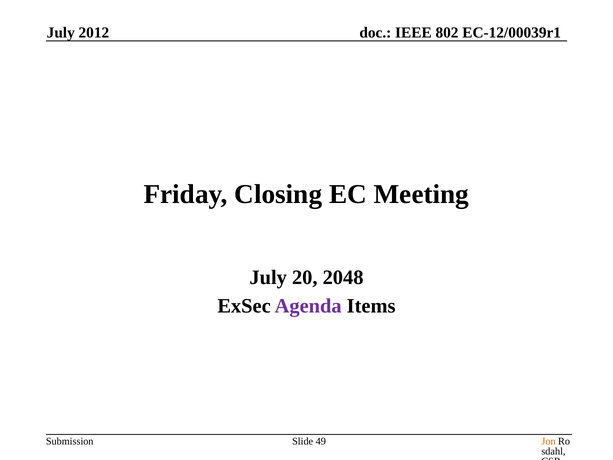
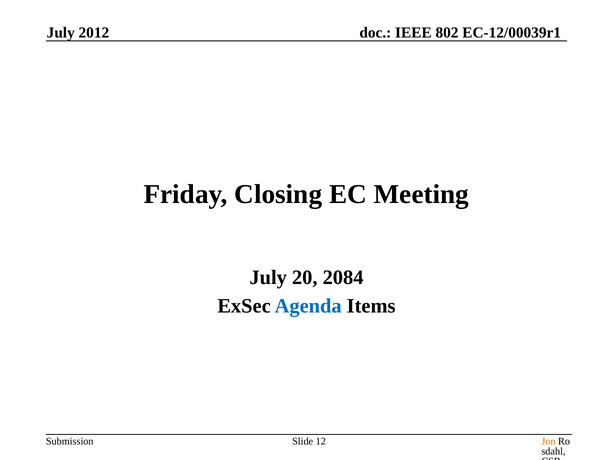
2048: 2048 -> 2084 (343, 277)
Agenda colour: purple -> blue (308, 306)
49: 49 -> 12 (321, 441)
